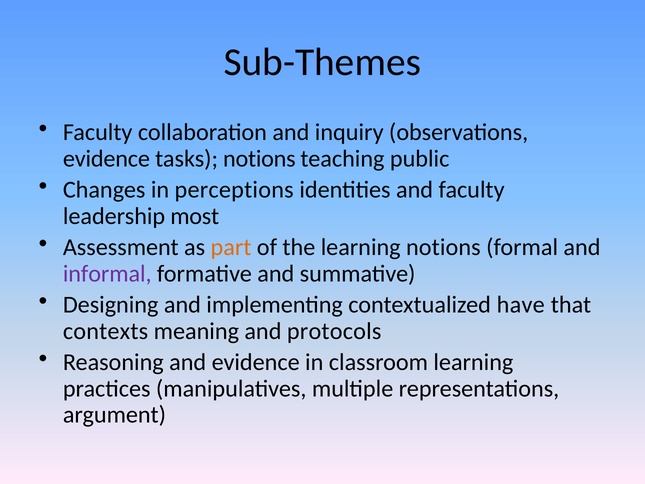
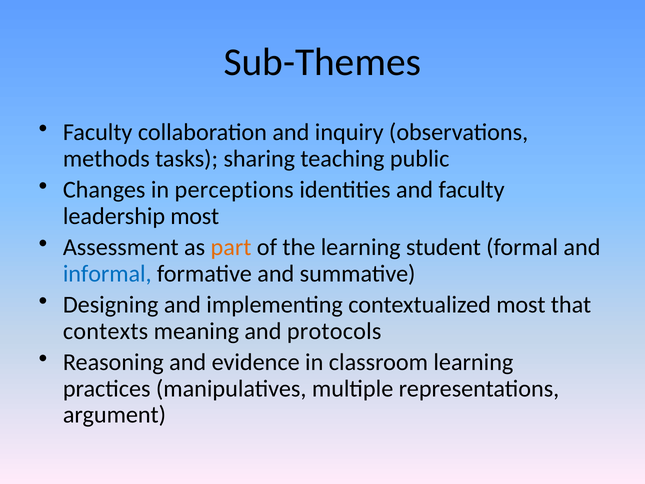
evidence: evidence -> methods (106, 158)
tasks notions: notions -> sharing (259, 158)
learning notions: notions -> student (443, 247)
informal colour: purple -> blue (107, 273)
contextualized have: have -> most (521, 305)
